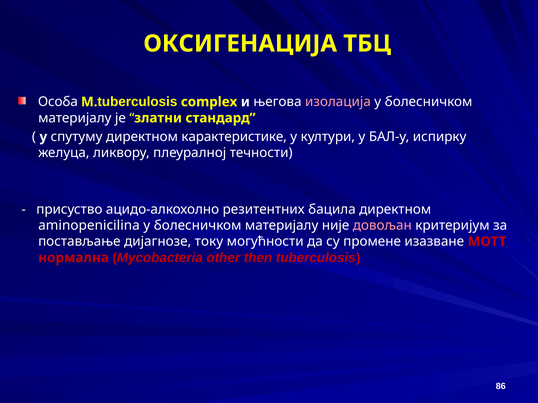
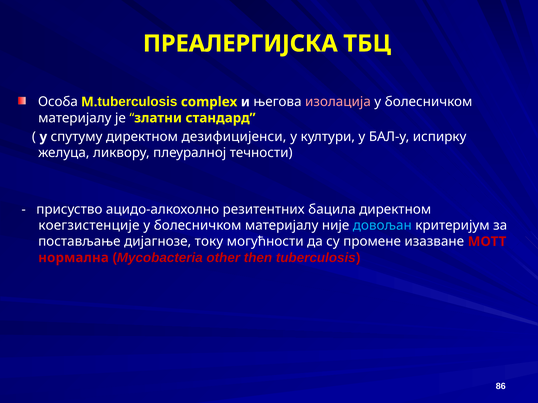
ОКСИГЕНАЦИЈА: ОКСИГЕНАЦИЈА -> ПРЕАЛЕРГИЈСКА (240, 44)
карактеристике: карактеристике -> дезифицијенси (234, 137)
aminopenicilina: aminopenicilina -> коегзистенције (89, 226)
довољан colour: pink -> light blue (382, 226)
